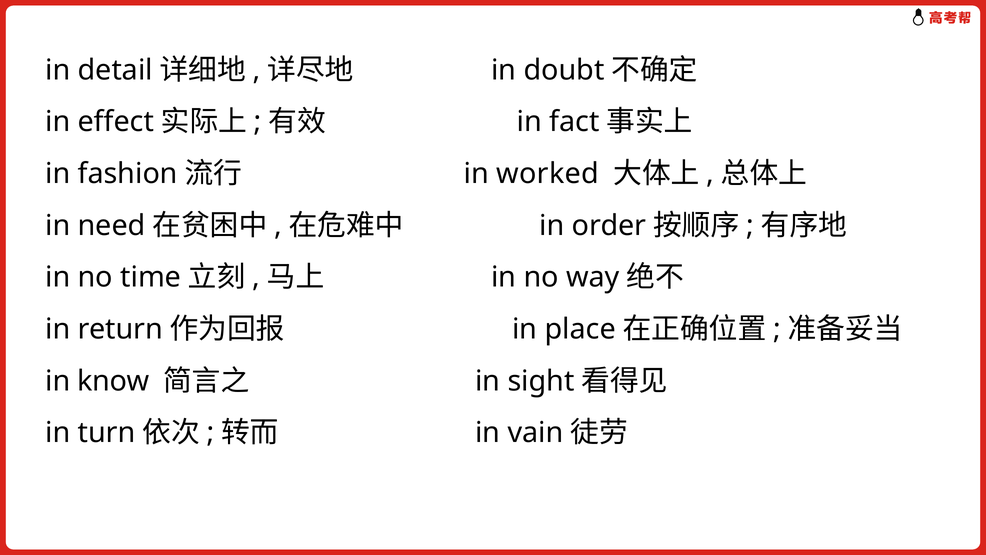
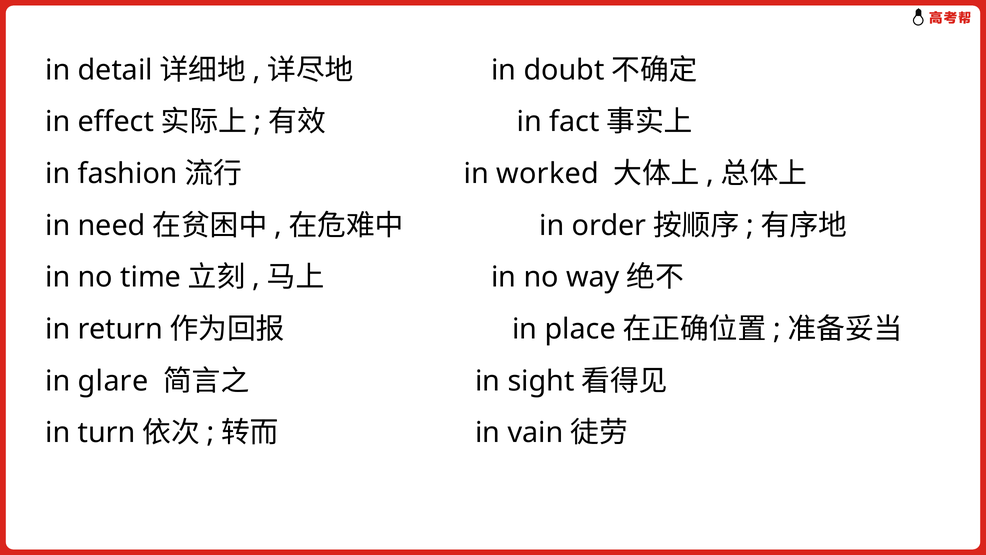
know: know -> glare (113, 381)
